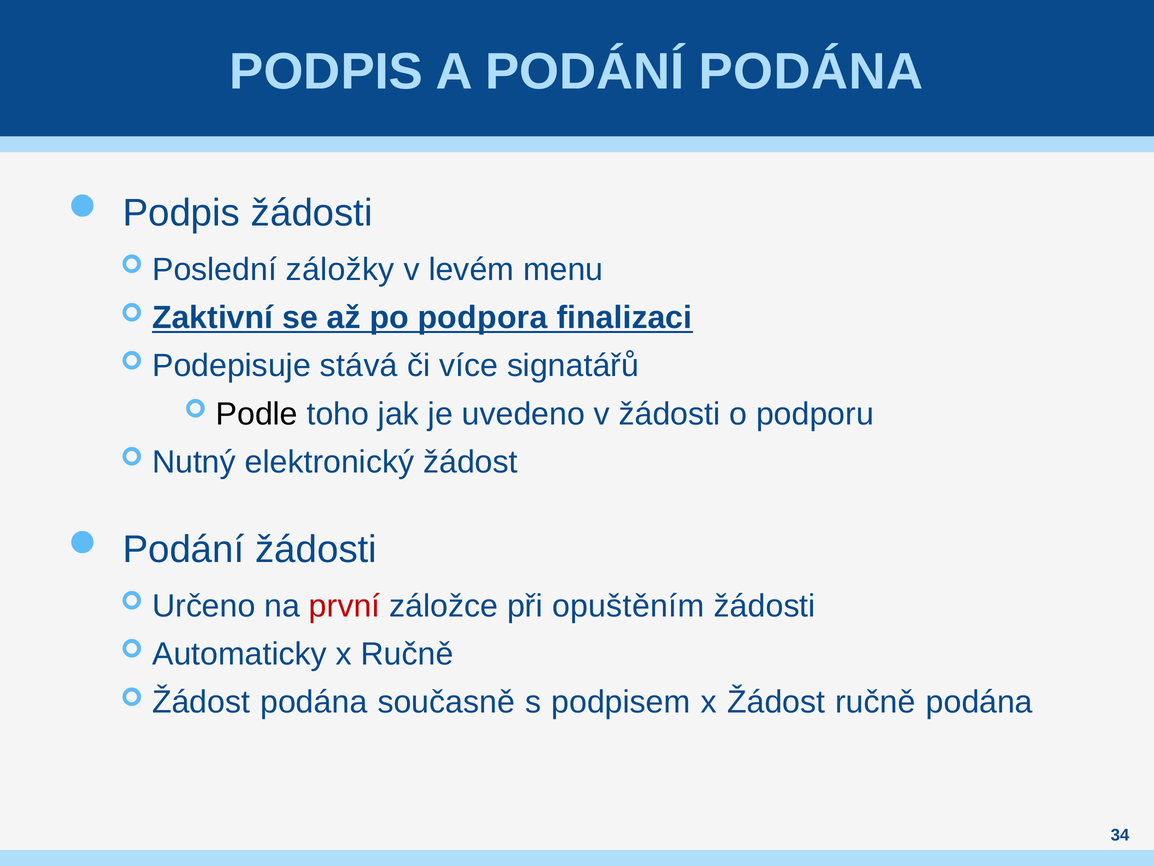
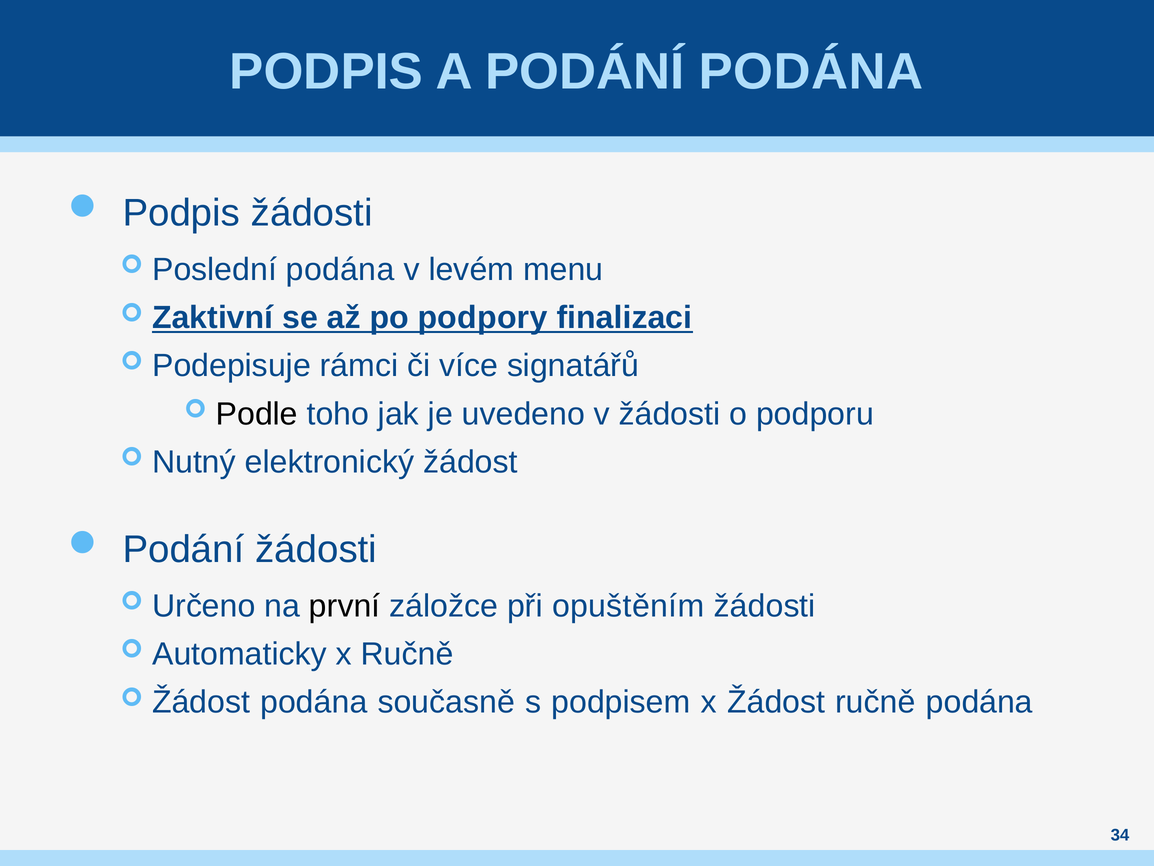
Poslední záložky: záložky -> podána (340, 269)
podpora: podpora -> podpory (483, 318)
stává: stává -> rámci (359, 366)
první colour: red -> black (345, 606)
